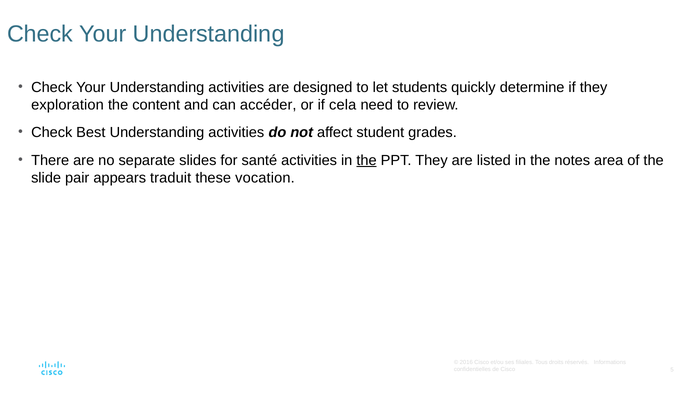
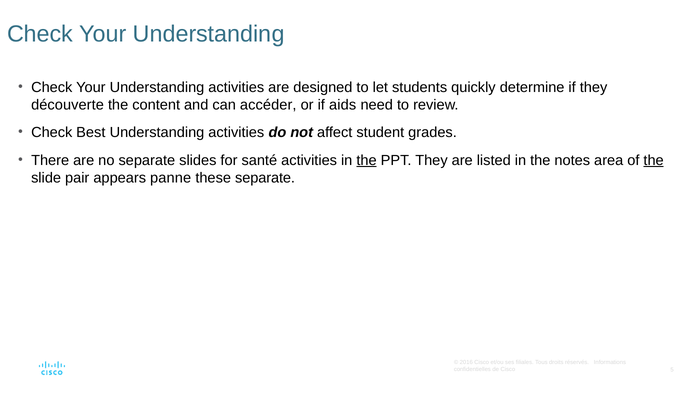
exploration: exploration -> découverte (68, 105)
cela: cela -> aids (343, 105)
the underline: none -> present (654, 160)
traduit: traduit -> panne (171, 178)
these vocation: vocation -> separate (265, 178)
